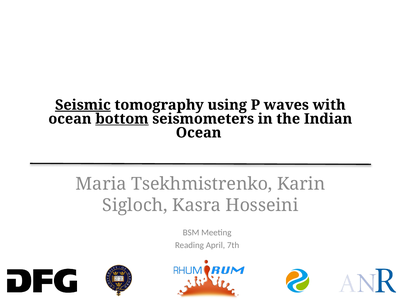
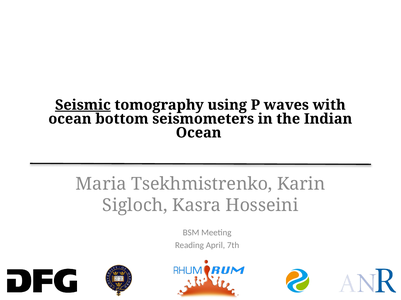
bottom underline: present -> none (122, 119)
